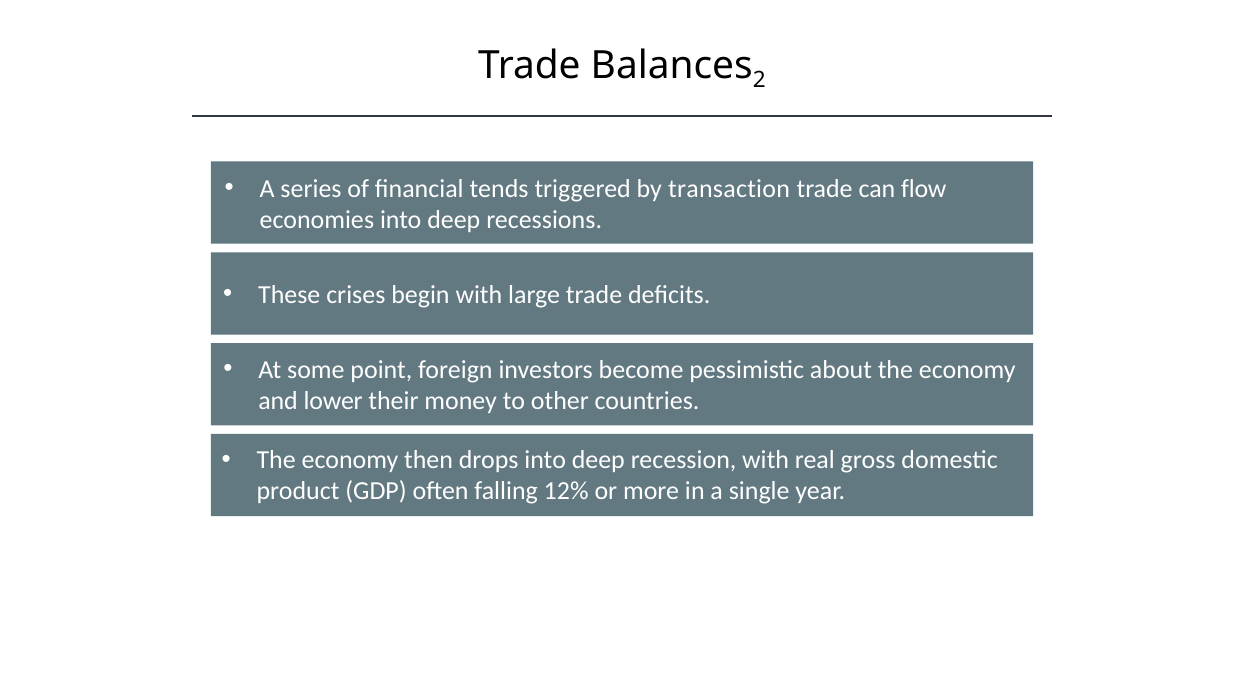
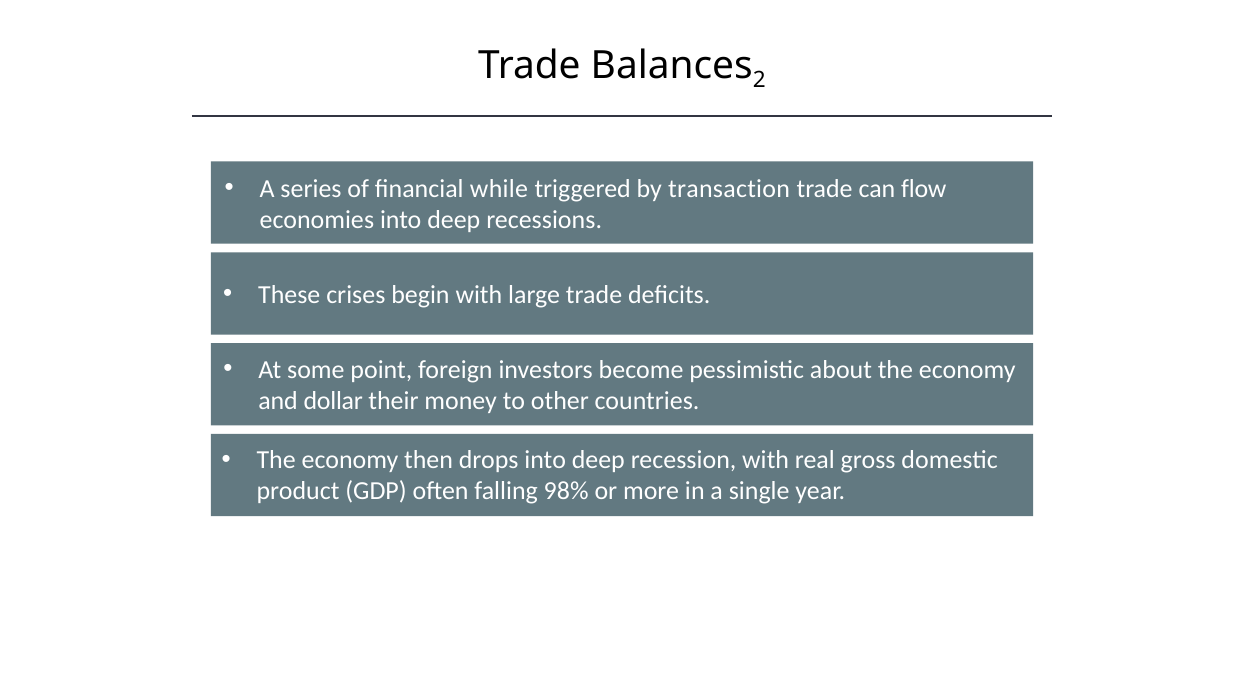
tends: tends -> while (499, 188)
lower: lower -> dollar (333, 401)
12%: 12% -> 98% (566, 491)
